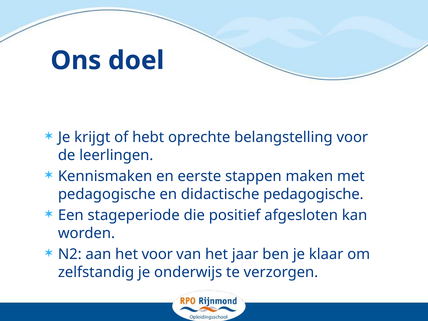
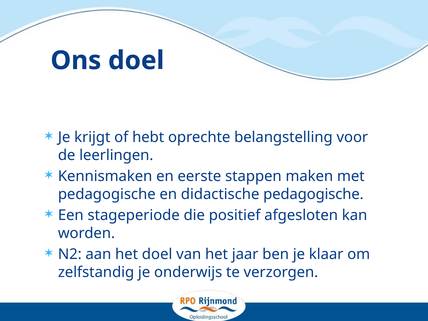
het voor: voor -> doel (157, 254)
